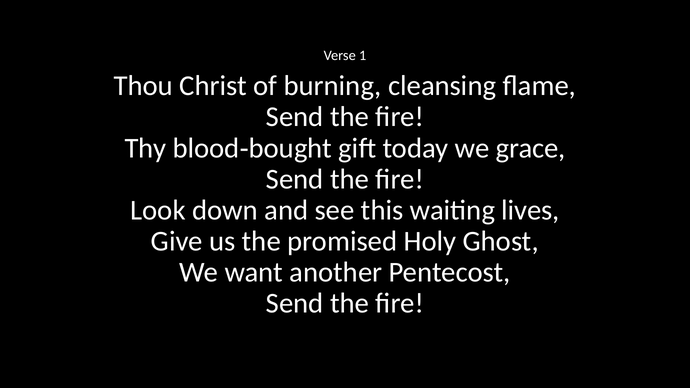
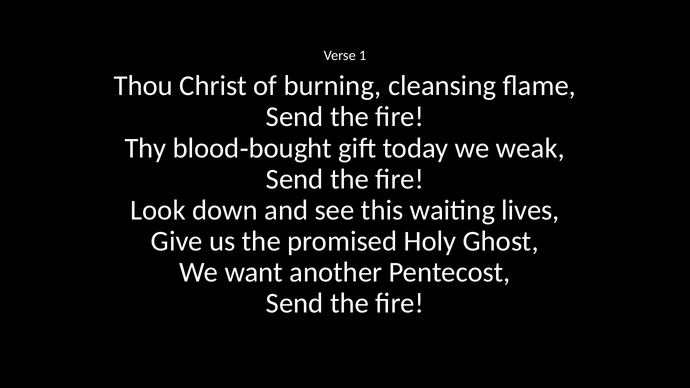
grace: grace -> weak (530, 148)
